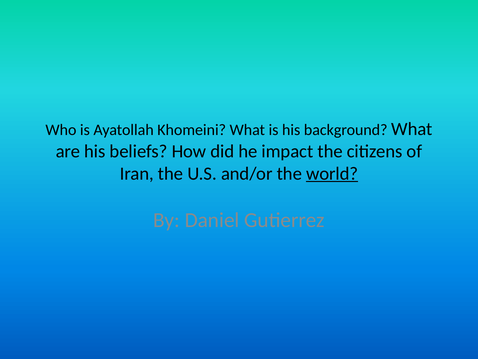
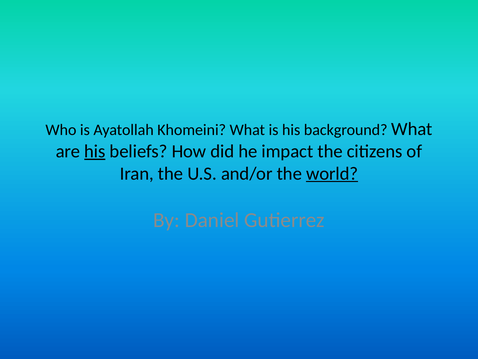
his underline: none -> present (95, 151)
